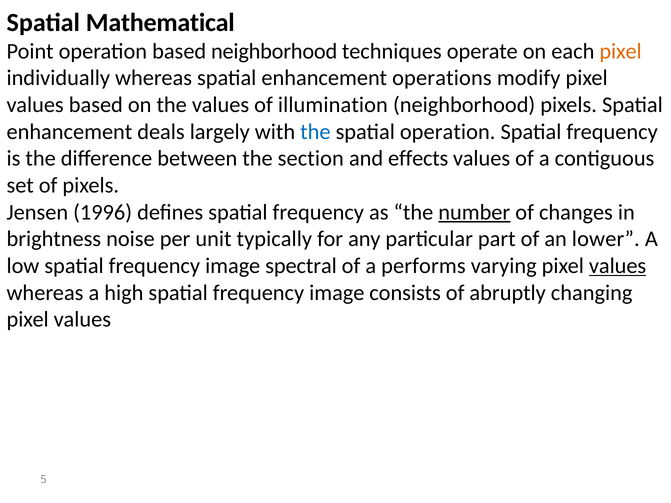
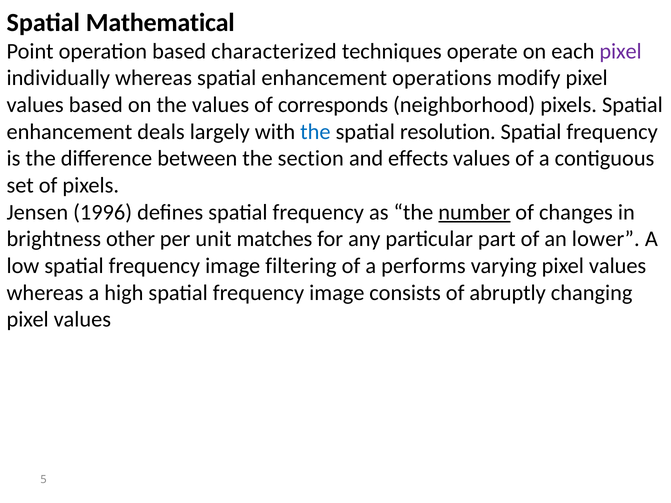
based neighborhood: neighborhood -> characterized (274, 51)
pixel colour: orange -> purple (621, 51)
illumination: illumination -> corresponds (333, 105)
spatial operation: operation -> resolution (448, 132)
noise: noise -> other (131, 239)
typically: typically -> matches (274, 239)
spectral: spectral -> filtering (301, 266)
values underline: present -> none (618, 266)
